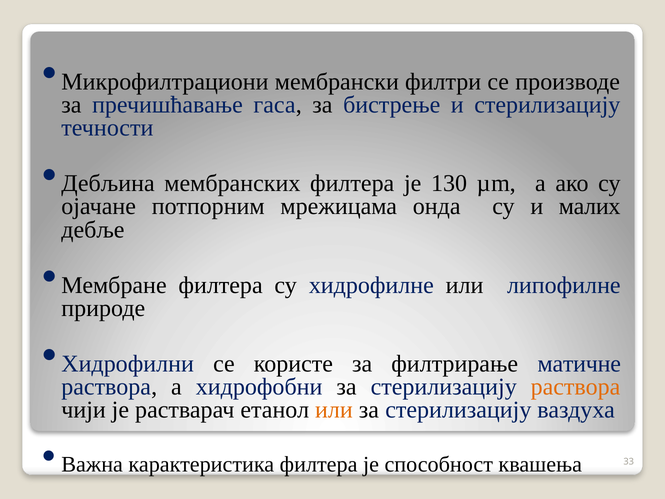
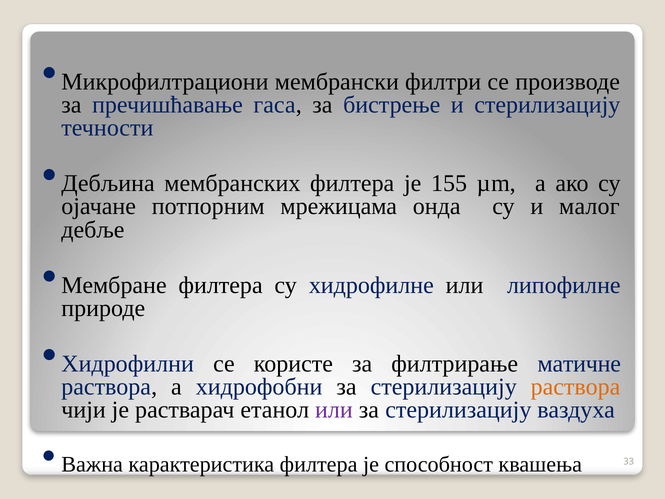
130: 130 -> 155 (449, 183)
малих: малих -> малог (589, 206)
или colour: orange -> purple (334, 410)
